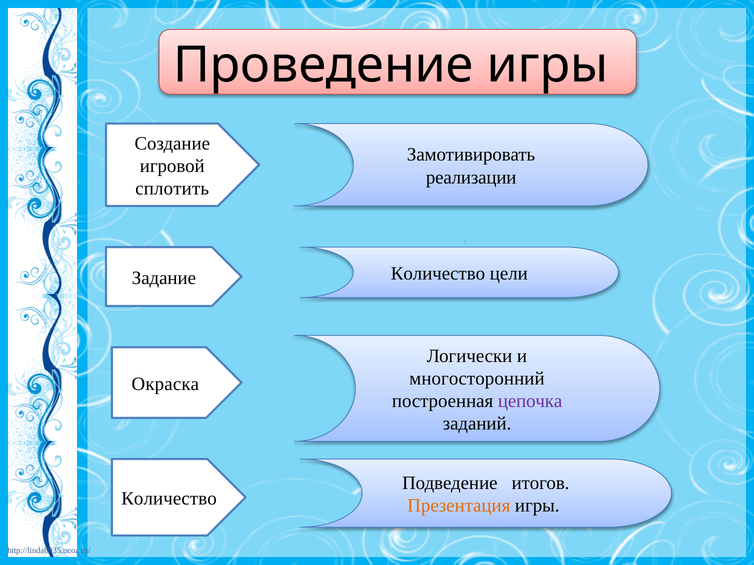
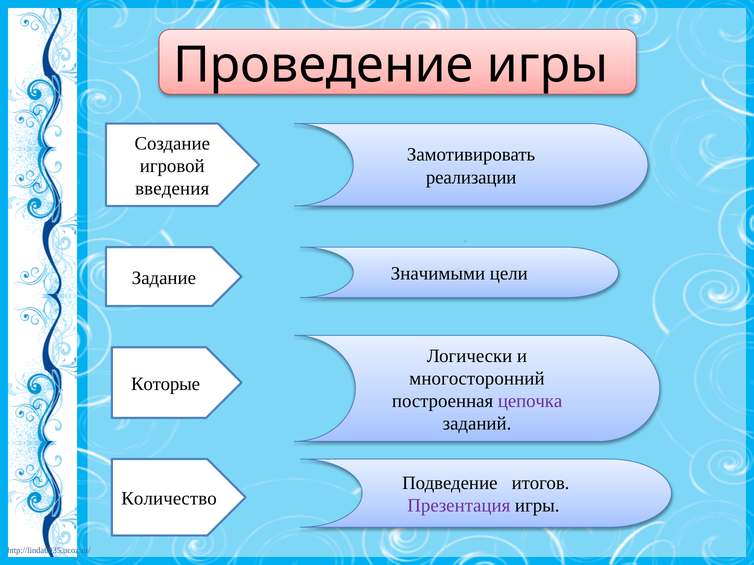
сплотить: сплотить -> введения (172, 189)
Задание Количество: Количество -> Значимыми (438, 274)
Окраска: Окраска -> Которые (166, 384)
Презентация colour: orange -> purple (459, 506)
